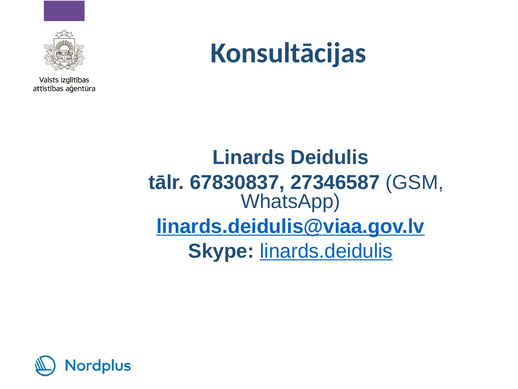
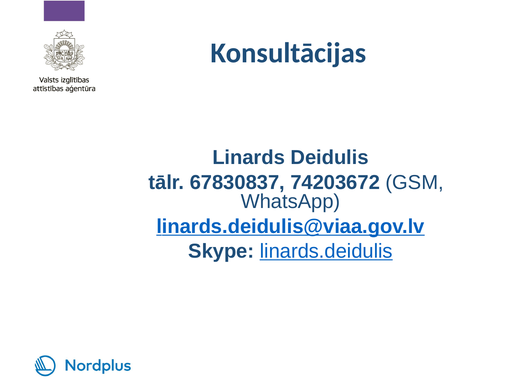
27346587: 27346587 -> 74203672 (335, 182)
